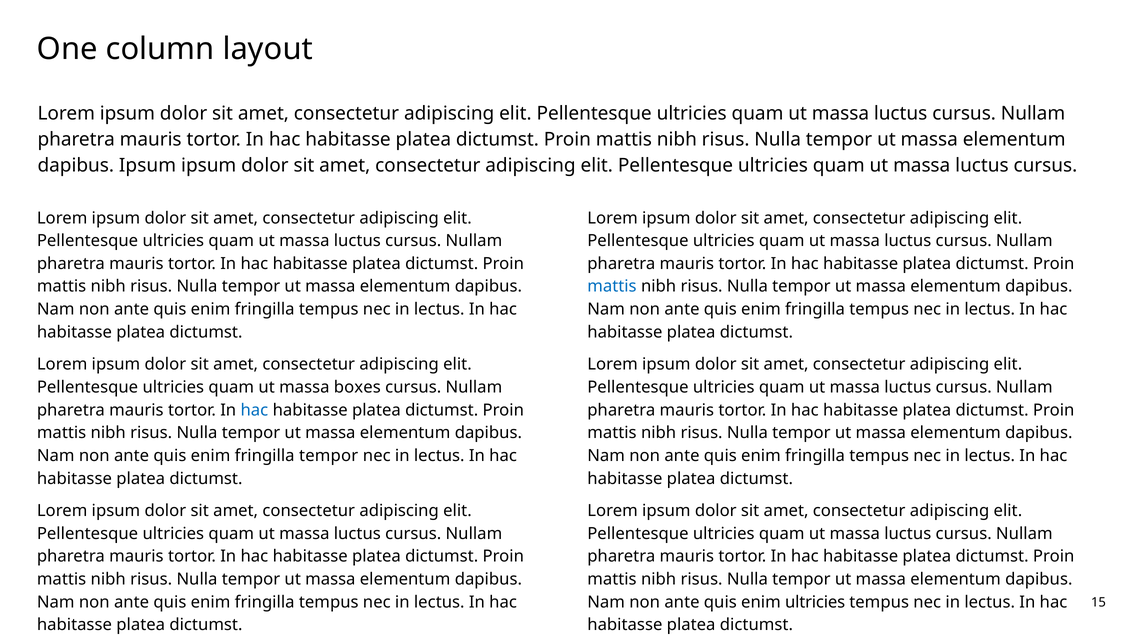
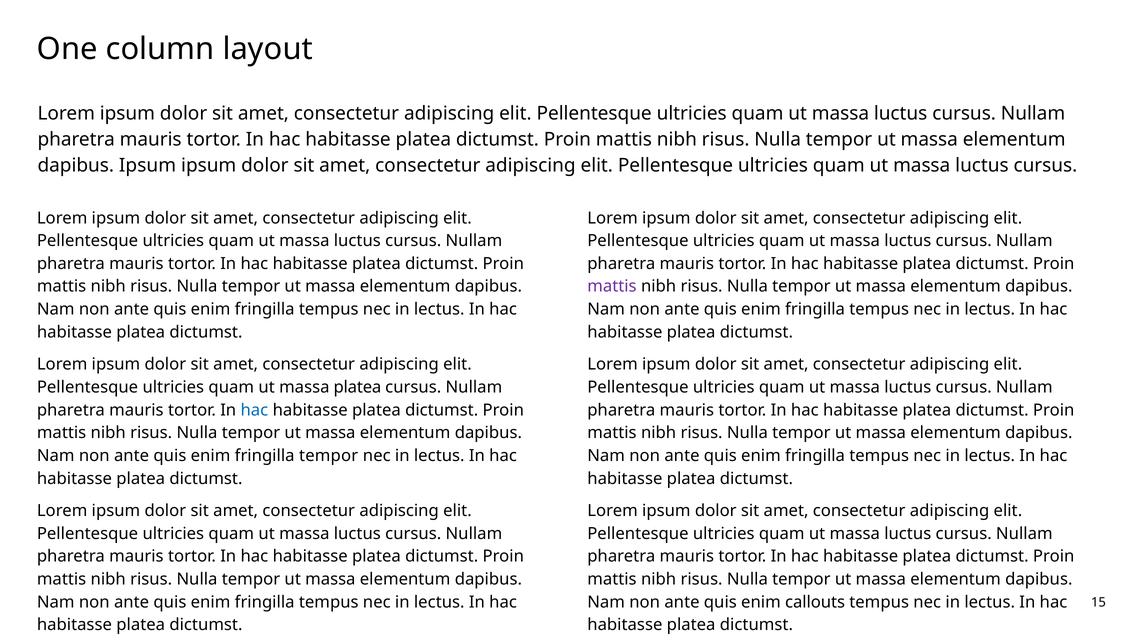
mattis colour: blue -> purple (612, 286)
massa boxes: boxes -> platea (357, 387)
enim ultricies: ultricies -> callouts (815, 602)
